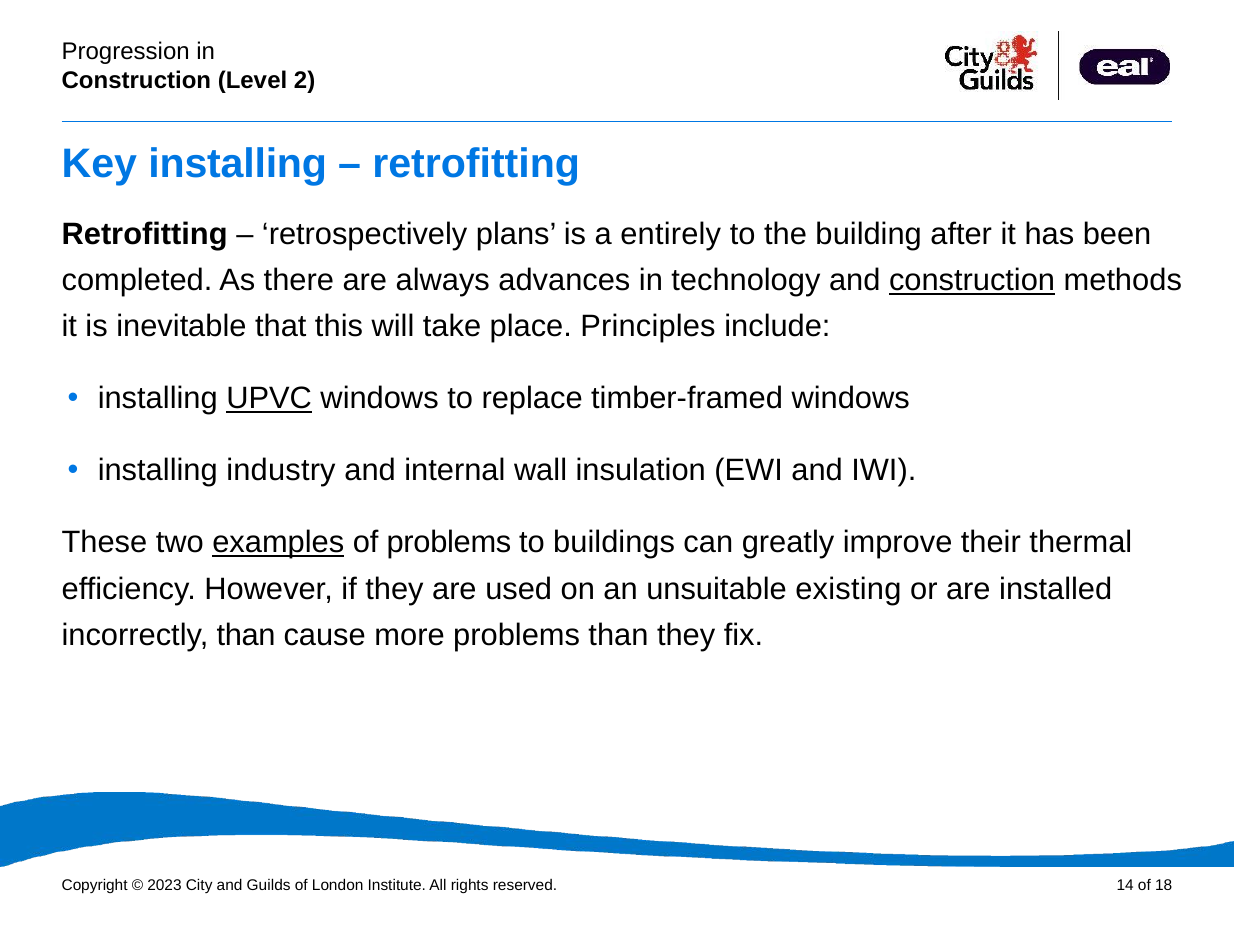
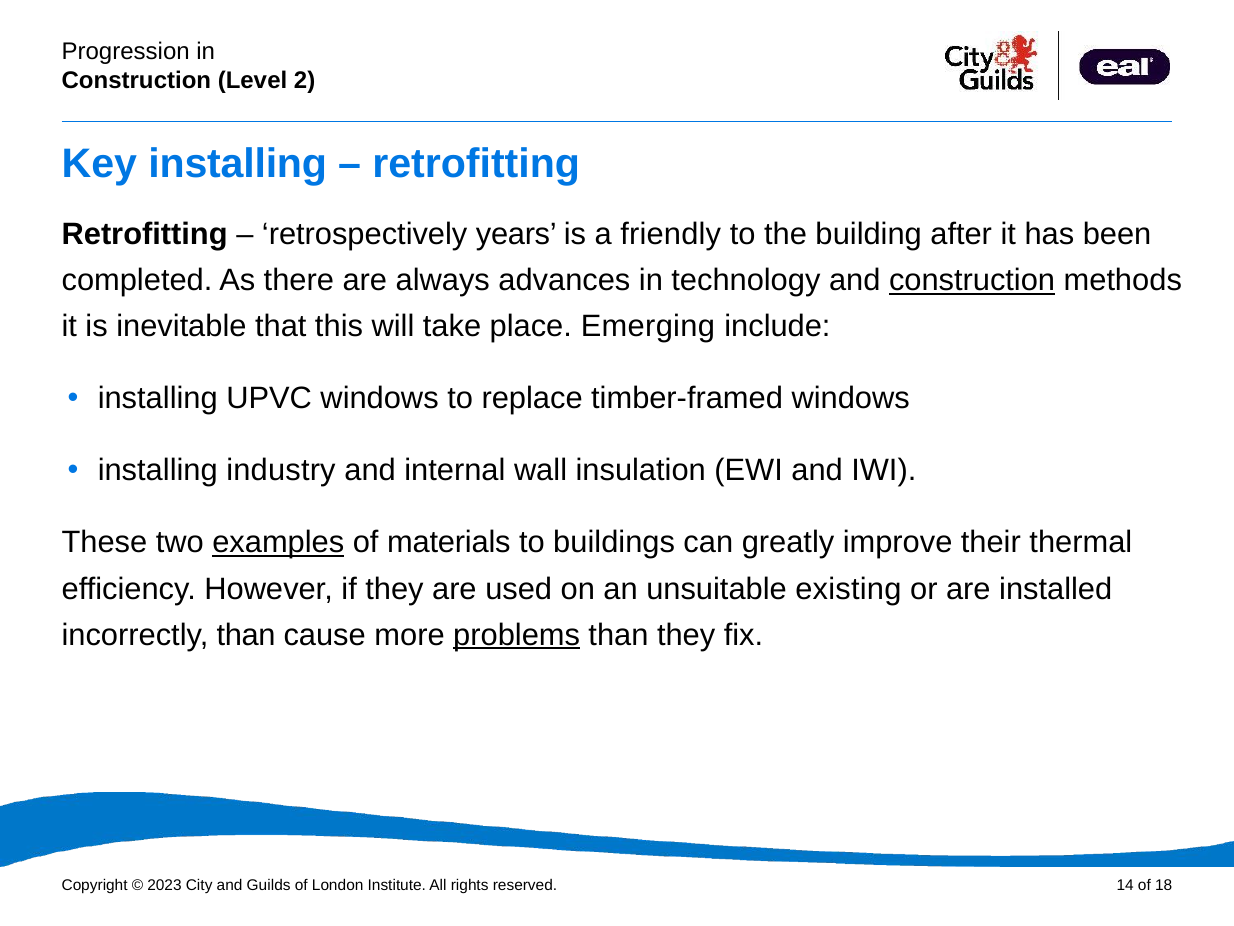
plans: plans -> years (516, 234)
entirely: entirely -> friendly (671, 234)
Principles: Principles -> Emerging (648, 326)
UPVC underline: present -> none (269, 398)
of problems: problems -> materials (449, 542)
problems underline: none -> present (517, 635)
